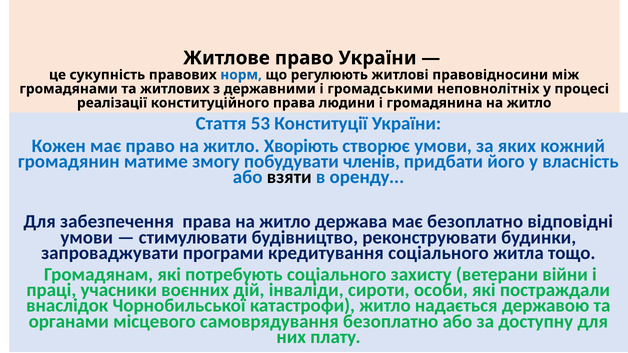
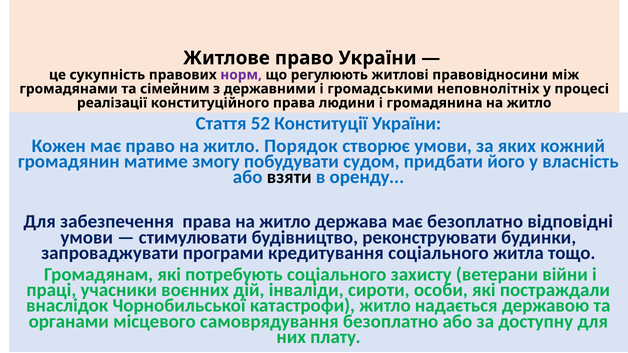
норм colour: blue -> purple (241, 75)
житлових: житлових -> сімейним (175, 89)
53: 53 -> 52 (260, 124)
Хворіють: Хворіють -> Порядок (301, 146)
членів: членів -> судом (371, 161)
